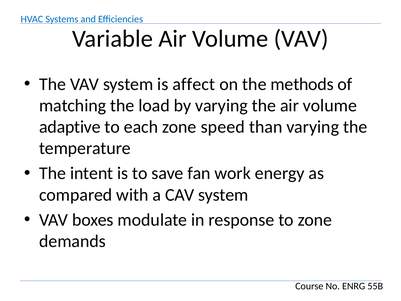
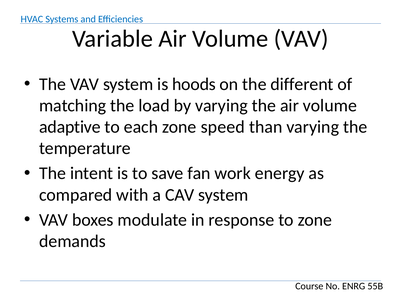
affect: affect -> hoods (194, 84)
methods: methods -> different (302, 84)
